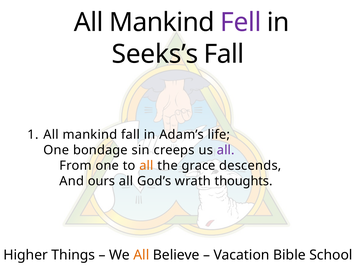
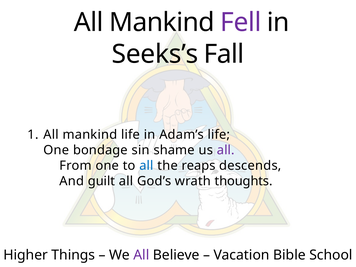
mankind fall: fall -> life (131, 135)
creeps: creeps -> shame (174, 150)
all colour: orange -> blue (146, 166)
grace: grace -> reaps (199, 166)
ours: ours -> guilt (101, 181)
All colour: orange -> purple (141, 255)
